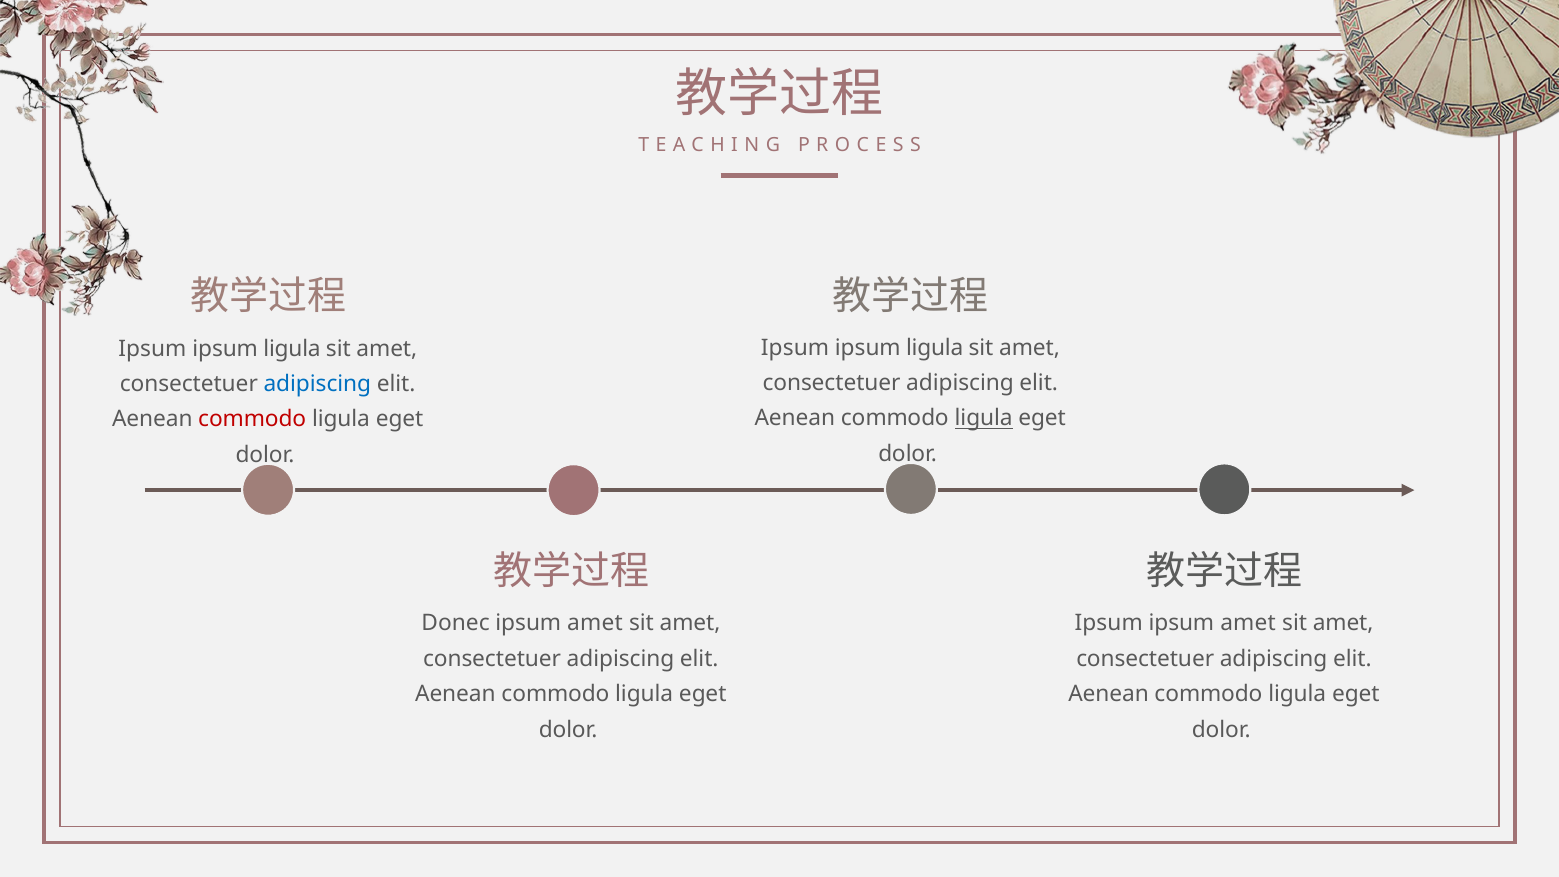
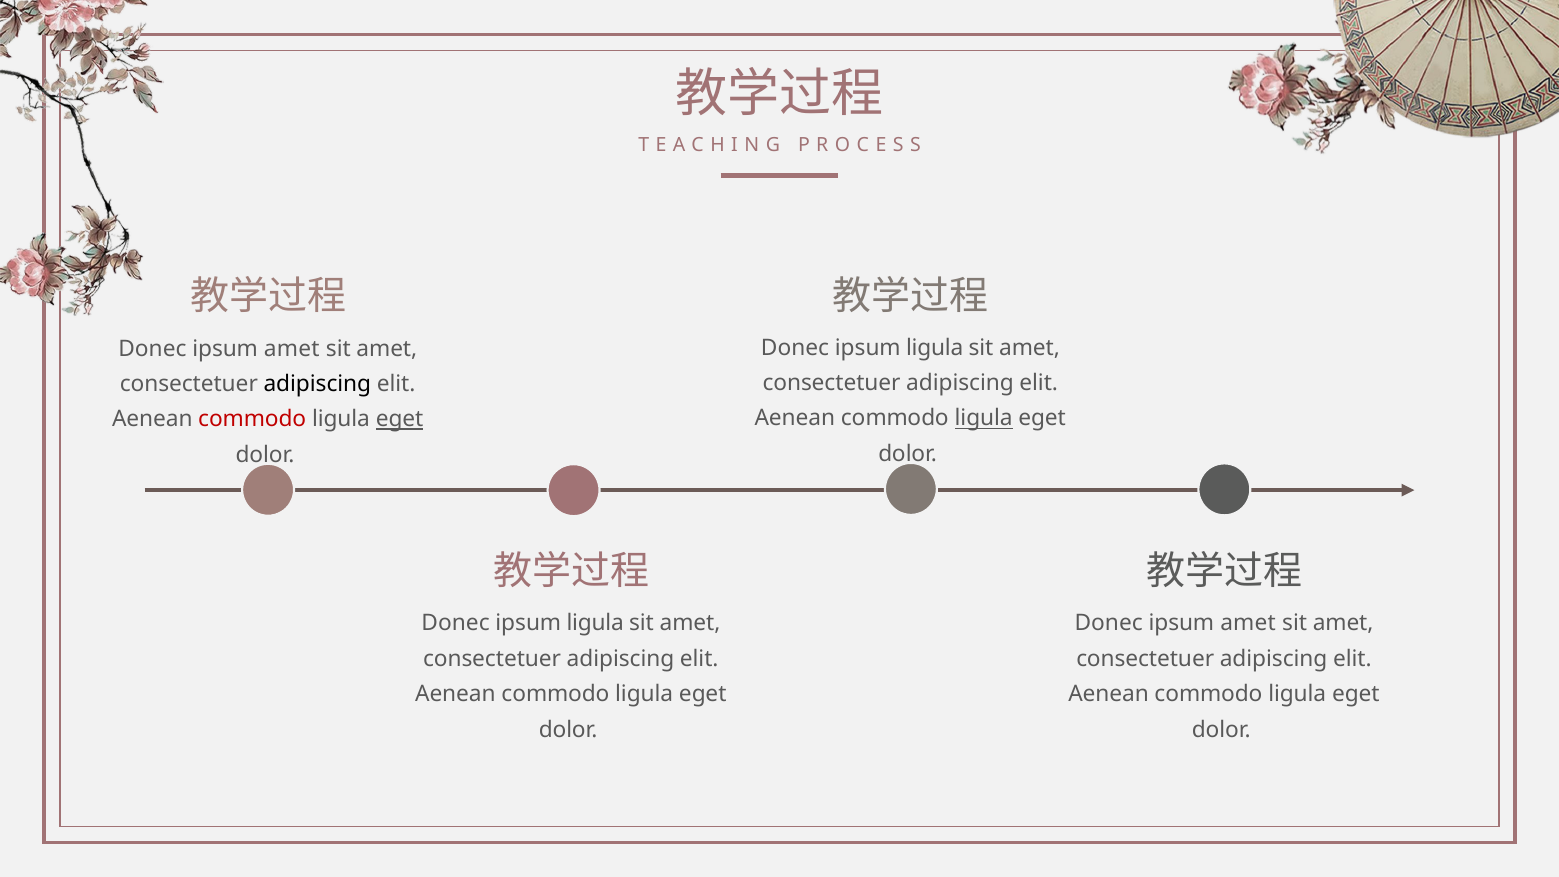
Ipsum: Ipsum -> Donec (795, 348)
Ipsum: Ipsum -> Donec (152, 348)
ligula: ligula -> amet (292, 348)
adipiscing colour: blue -> black (317, 384)
eget underline: none -> present (400, 419)
amet: amet -> ligula (595, 623)
Ipsum: Ipsum -> Donec (1109, 623)
